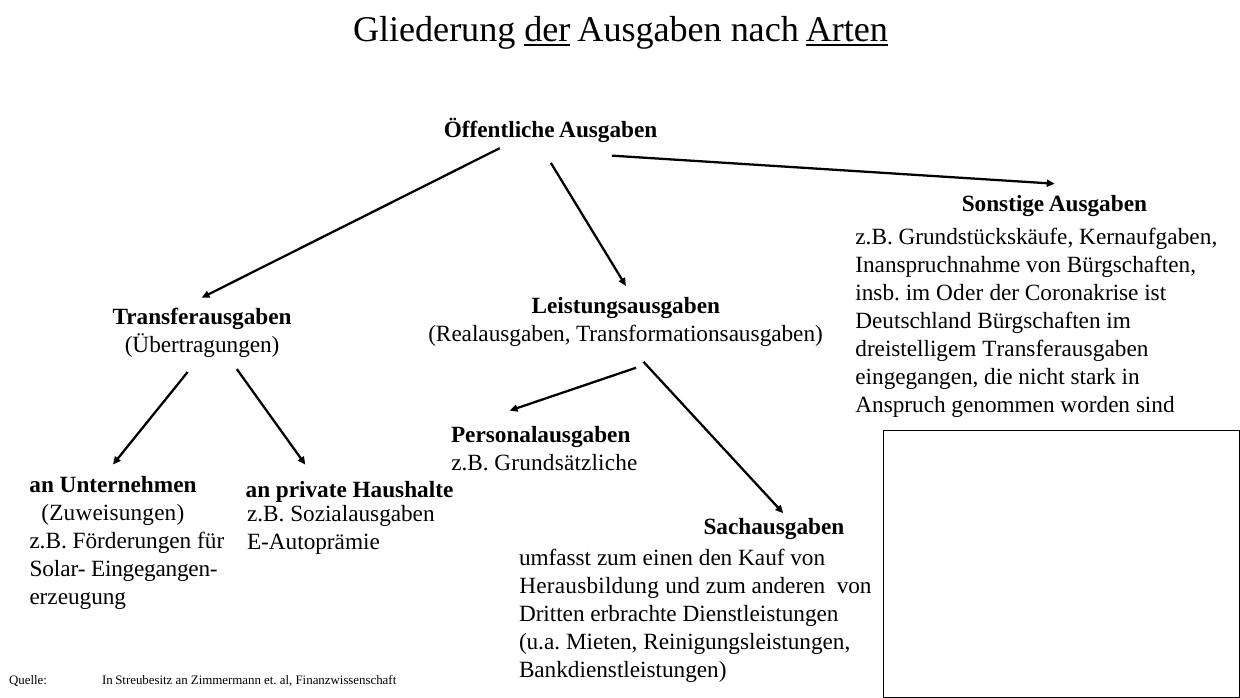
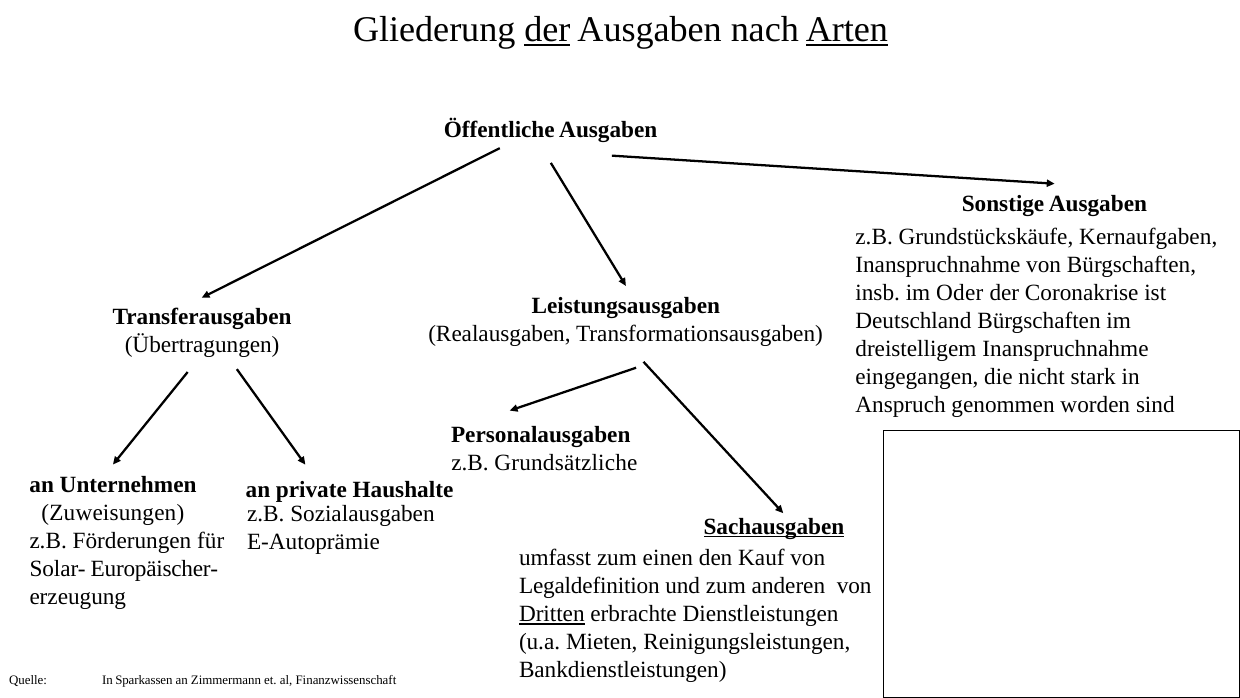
dreistelligem Transferausgaben: Transferausgaben -> Inanspruchnahme (1065, 348)
Sachausgaben underline: none -> present (774, 526)
Eingegangen-: Eingegangen- -> Europäischer- (154, 568)
Herausbildung: Herausbildung -> Legaldefinition (589, 586)
Dritten underline: none -> present (552, 613)
Streubesitz: Streubesitz -> Sparkassen (144, 679)
